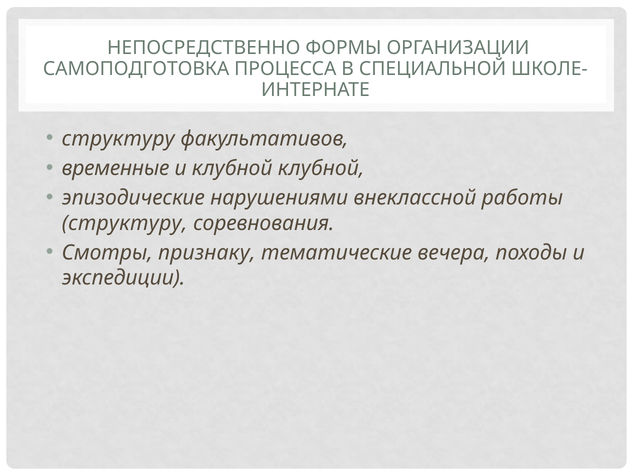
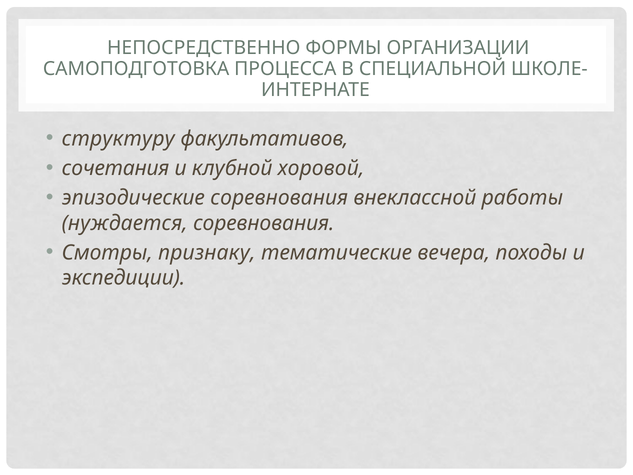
временные: временные -> сочетания (115, 168)
клубной клубной: клубной -> хоровой (321, 168)
эпизодические нарушениями: нарушениями -> соревнования (279, 198)
структуру: структуру -> нуждается (125, 223)
